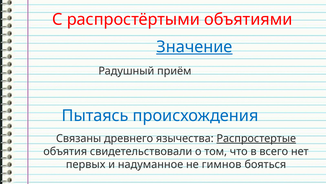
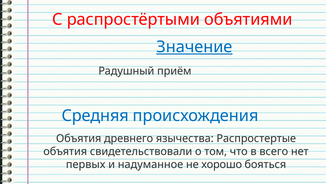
Пытаясь: Пытаясь -> Средняя (95, 115)
Связаны: Связаны -> Объятия (79, 138)
Распростертые underline: present -> none (256, 138)
гимнов: гимнов -> хорошо (222, 164)
